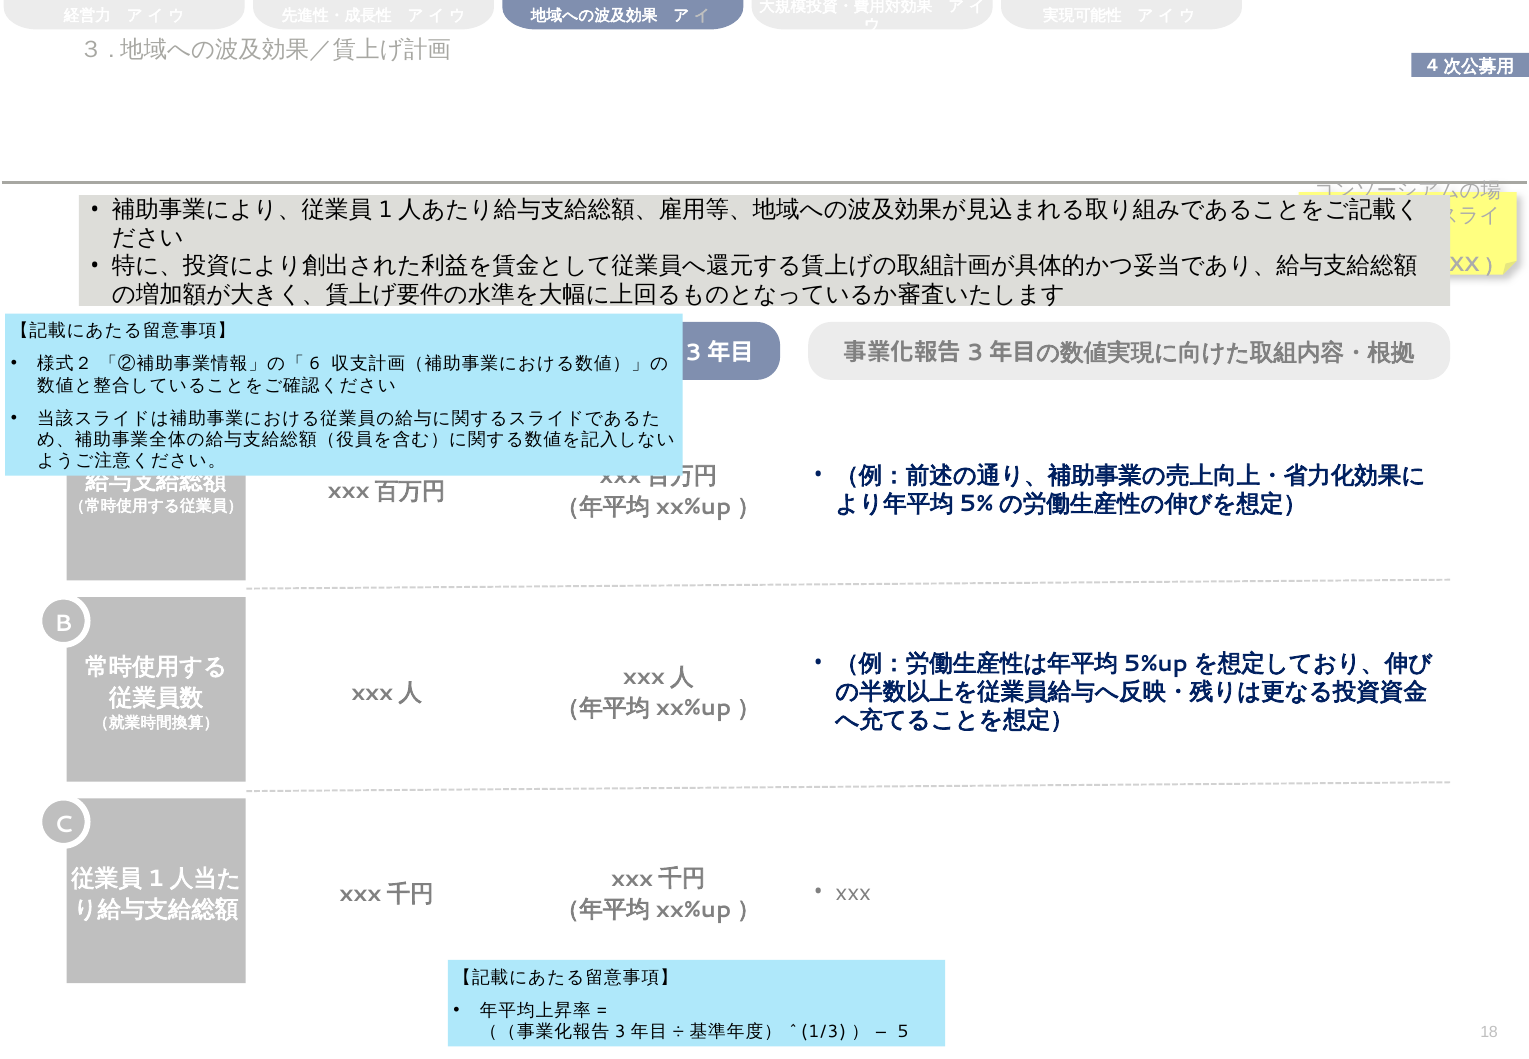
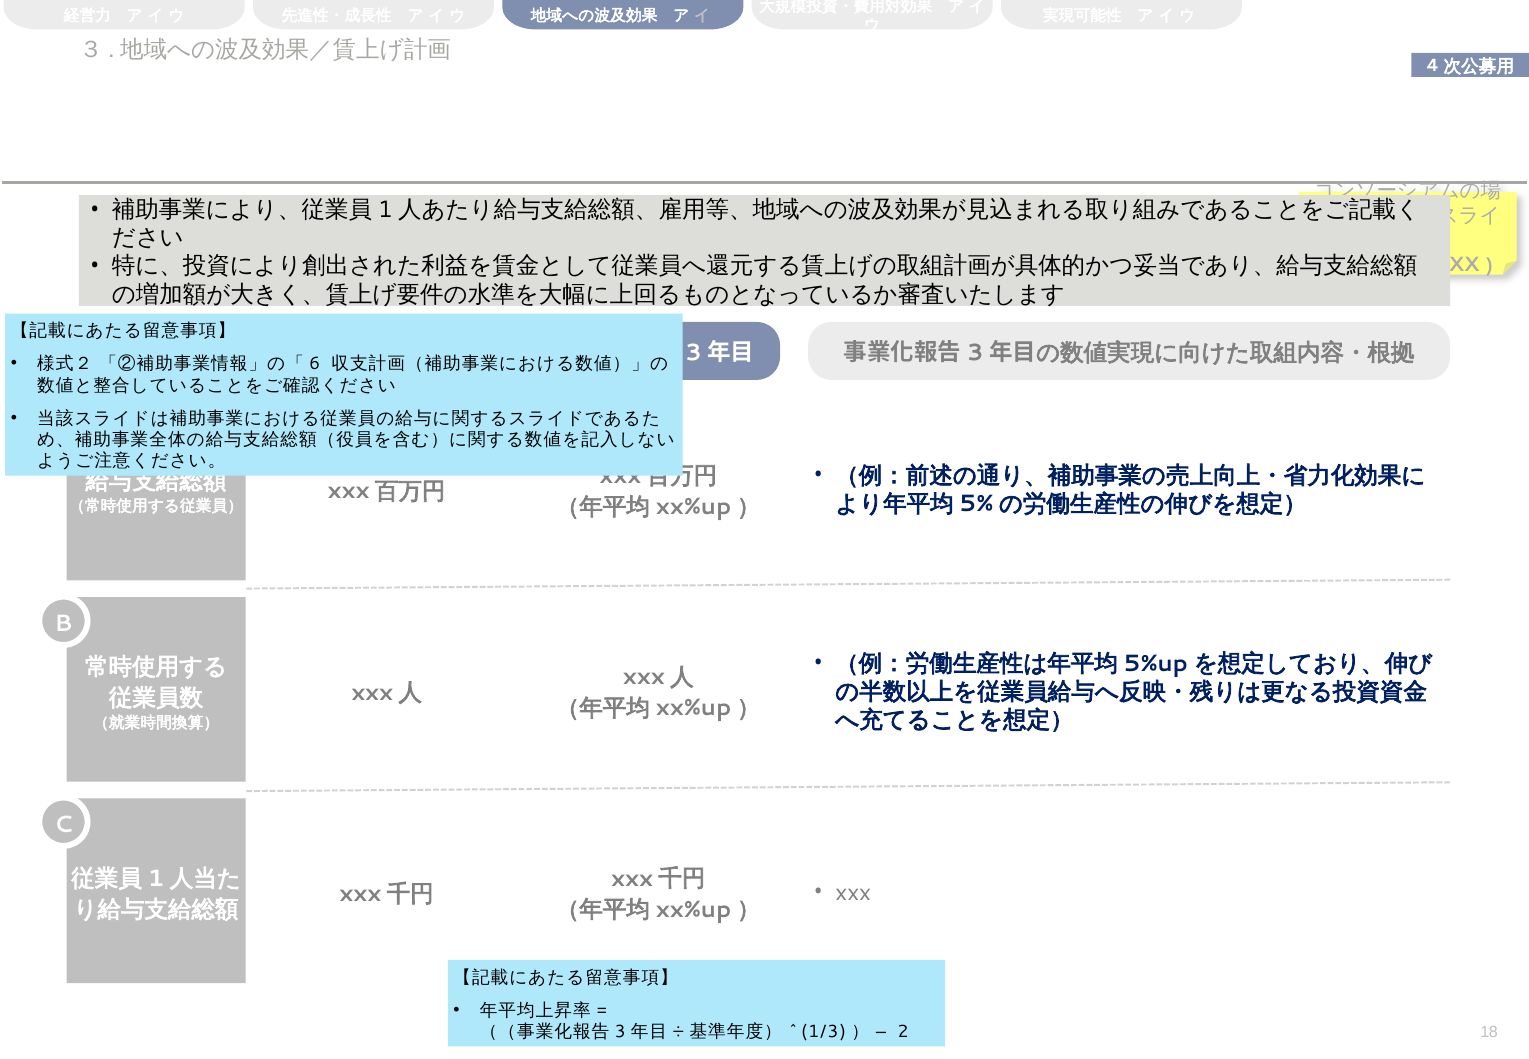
5: 5 -> 2 (903, 1031)
